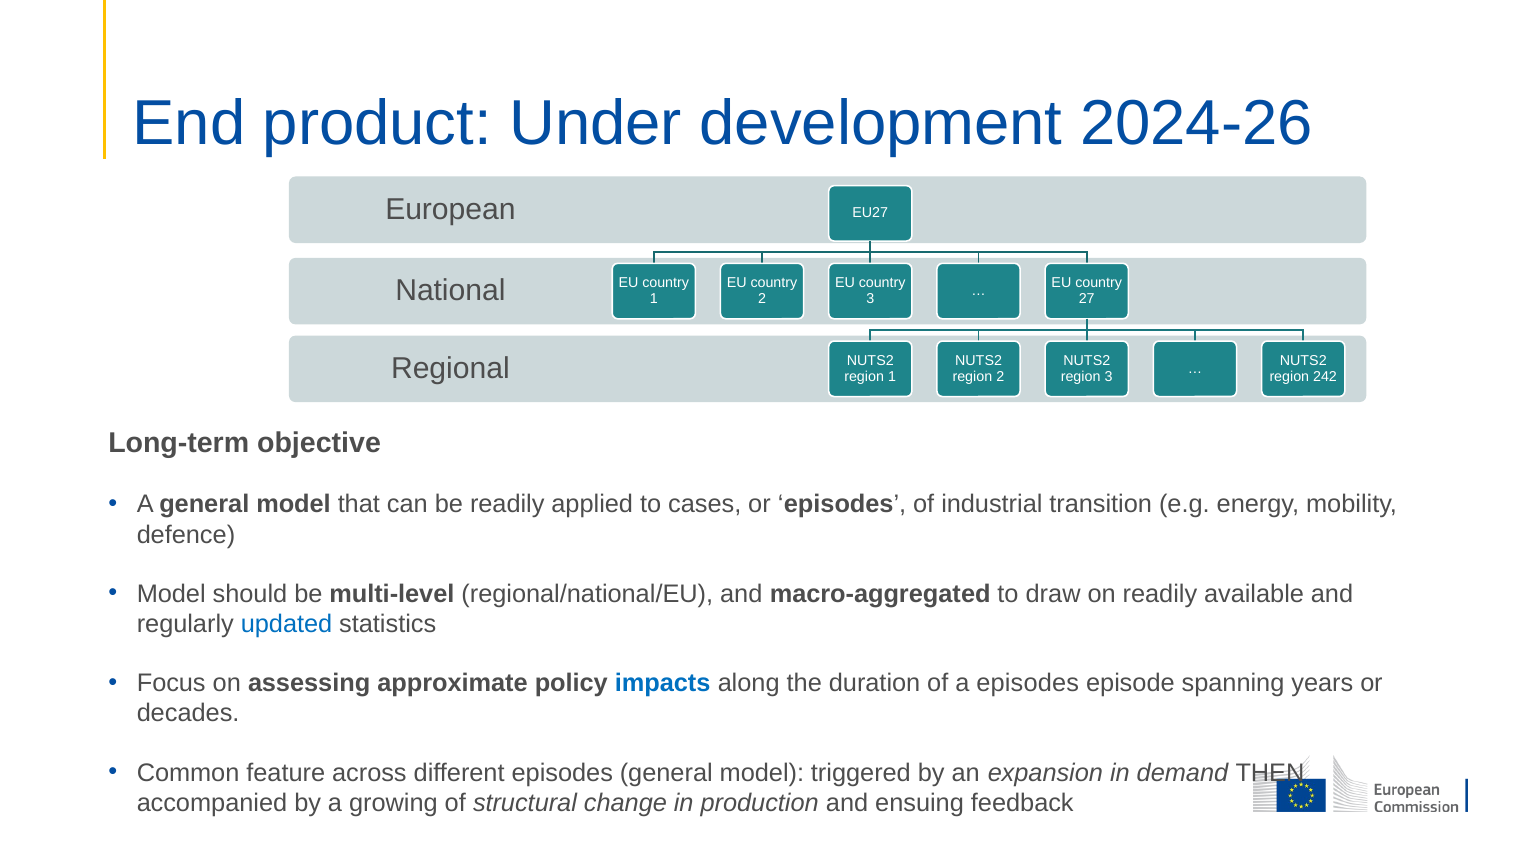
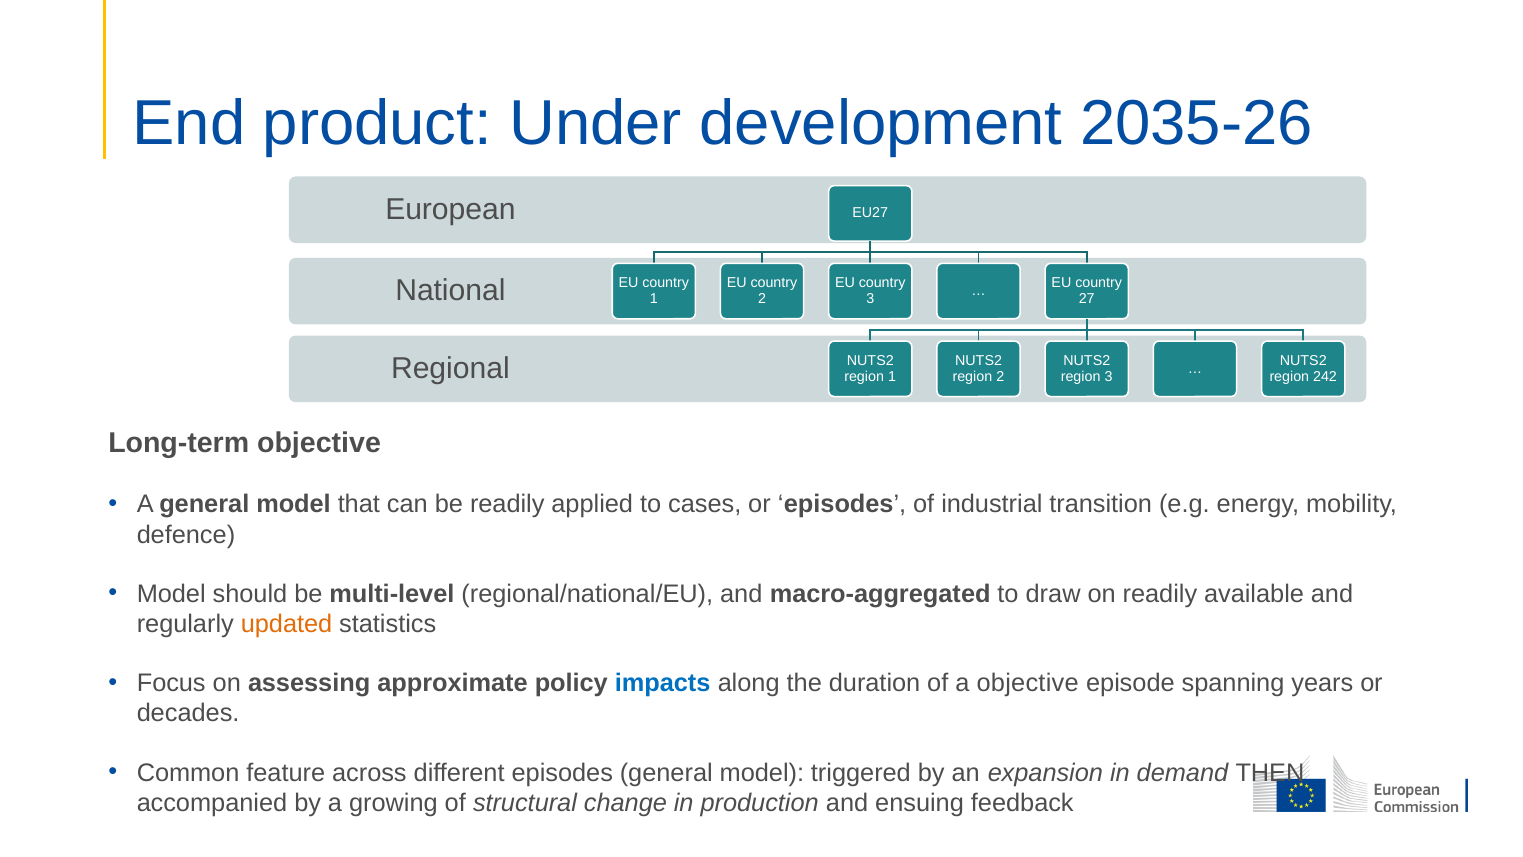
2024-26: 2024-26 -> 2035-26 (1196, 123)
updated colour: blue -> orange (287, 624)
a episodes: episodes -> objective (1028, 683)
